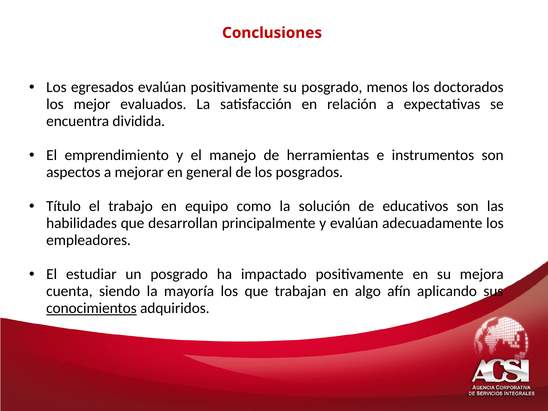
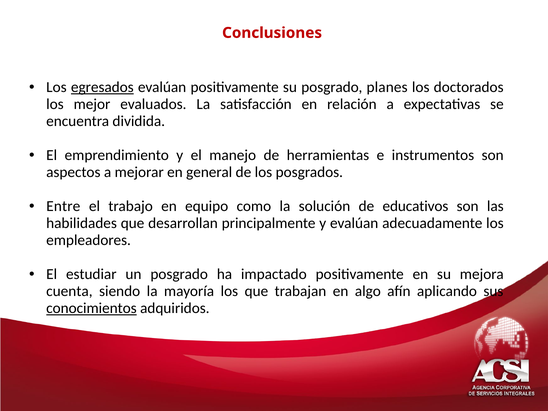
egresados underline: none -> present (102, 87)
menos: menos -> planes (387, 87)
Título: Título -> Entre (63, 206)
